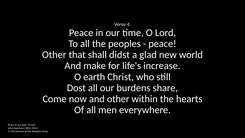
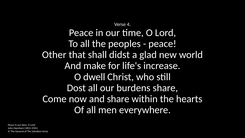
earth: earth -> dwell (94, 77)
and other: other -> share (118, 99)
